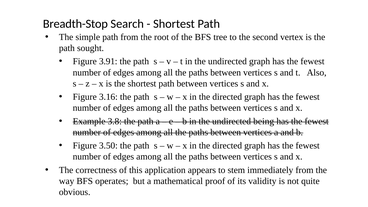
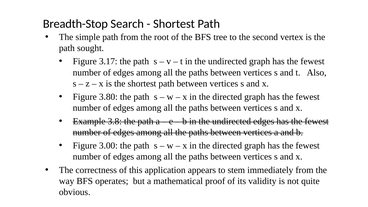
3.91: 3.91 -> 3.17 (108, 61)
3.16: 3.16 -> 3.80 (108, 97)
undirected being: being -> edges (264, 121)
3.50: 3.50 -> 3.00 (108, 146)
